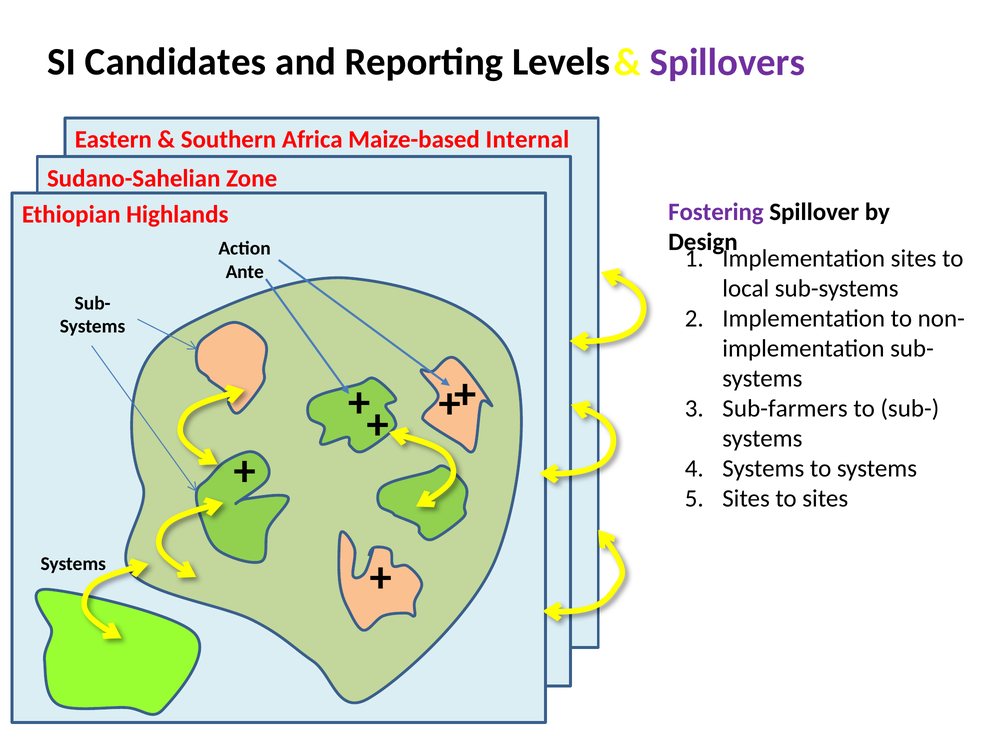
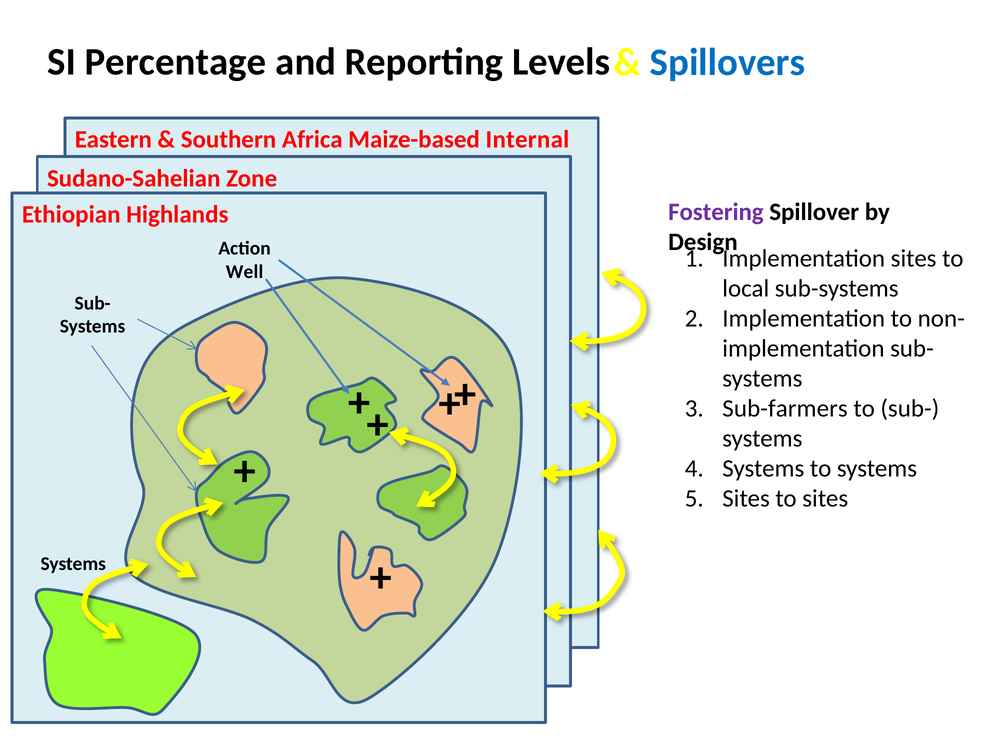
Candidates: Candidates -> Percentage (176, 62)
Spillovers colour: purple -> blue (728, 62)
Ante: Ante -> Well (245, 272)
